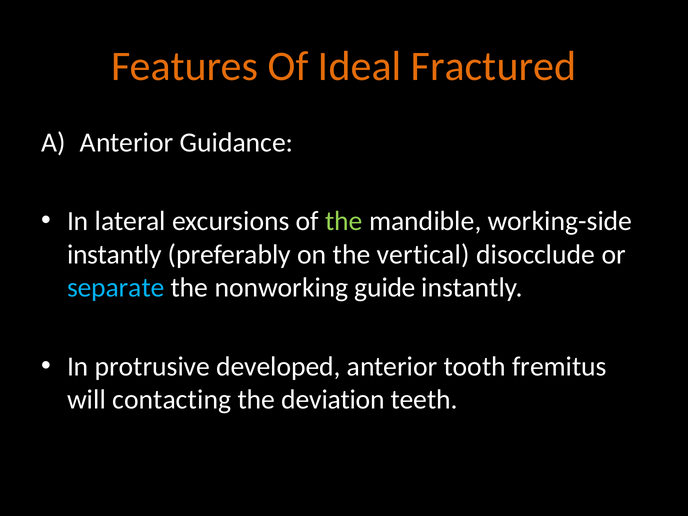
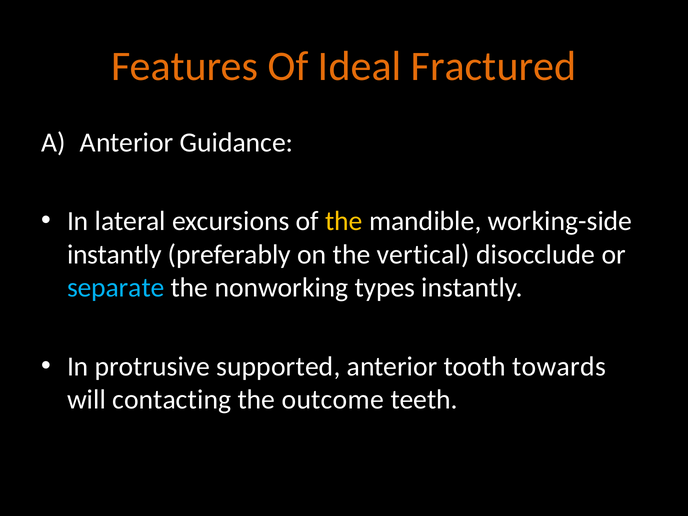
the colour: light green -> yellow (344, 221)
guide: guide -> types (385, 288)
developed: developed -> supported (278, 366)
fremitus: fremitus -> towards (559, 366)
deviation: deviation -> outcome (333, 400)
